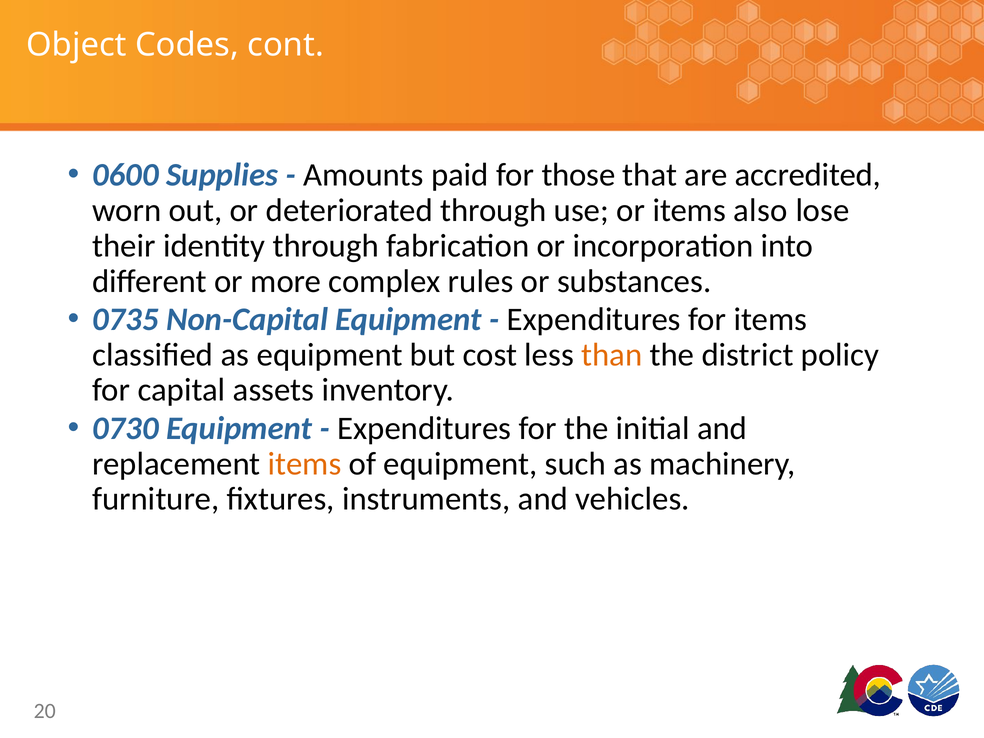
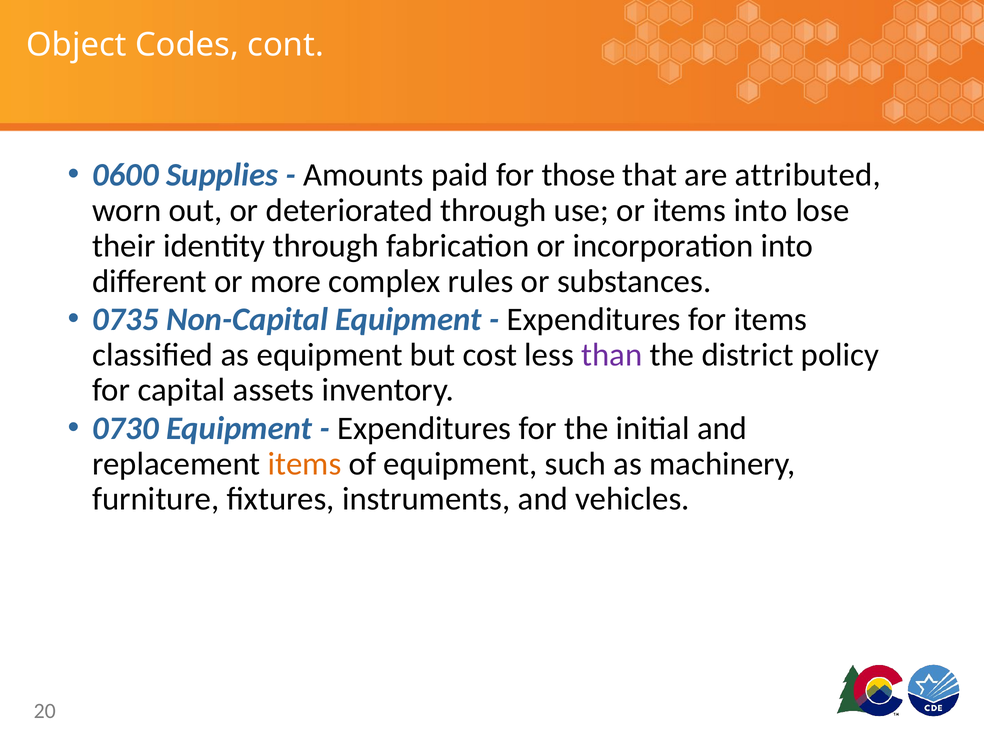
accredited: accredited -> attributed (808, 175)
items also: also -> into (761, 210)
than colour: orange -> purple (612, 355)
